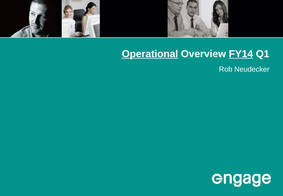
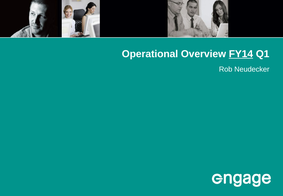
Operational underline: present -> none (150, 54)
